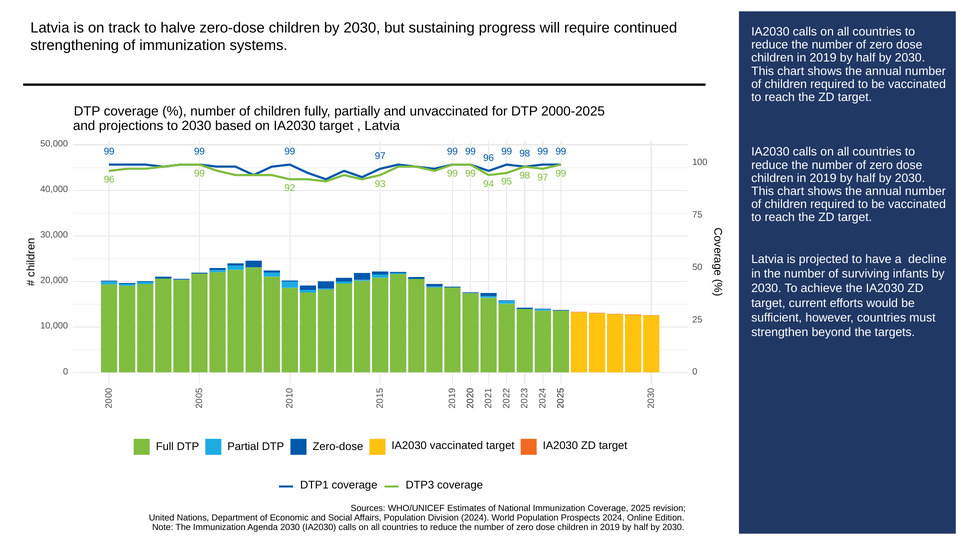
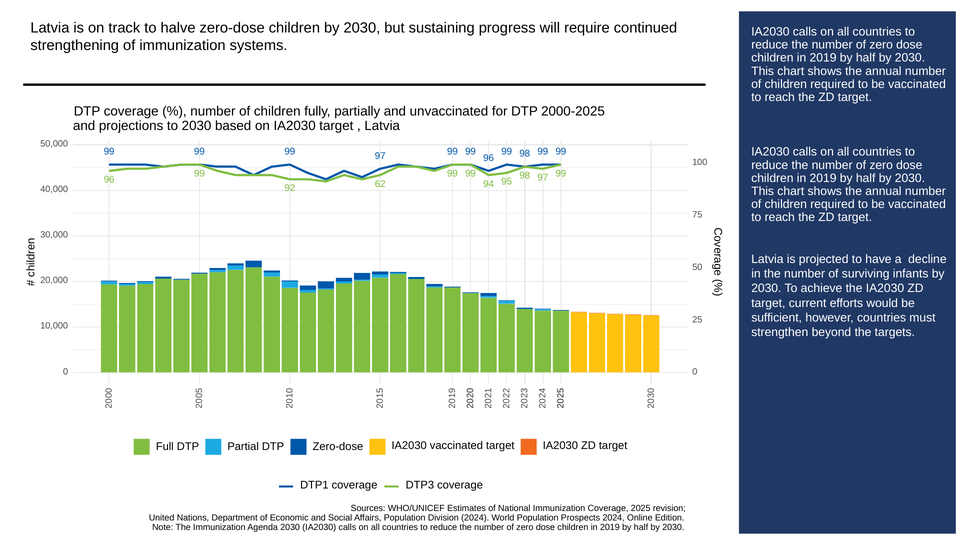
93: 93 -> 62 (380, 184)
